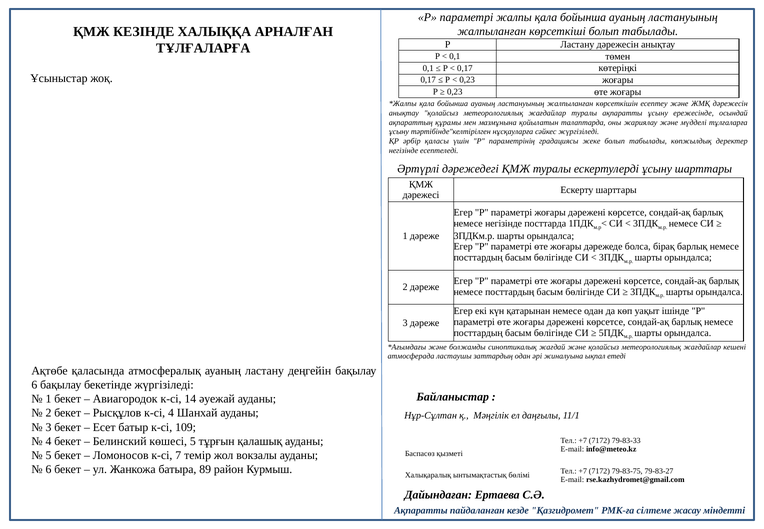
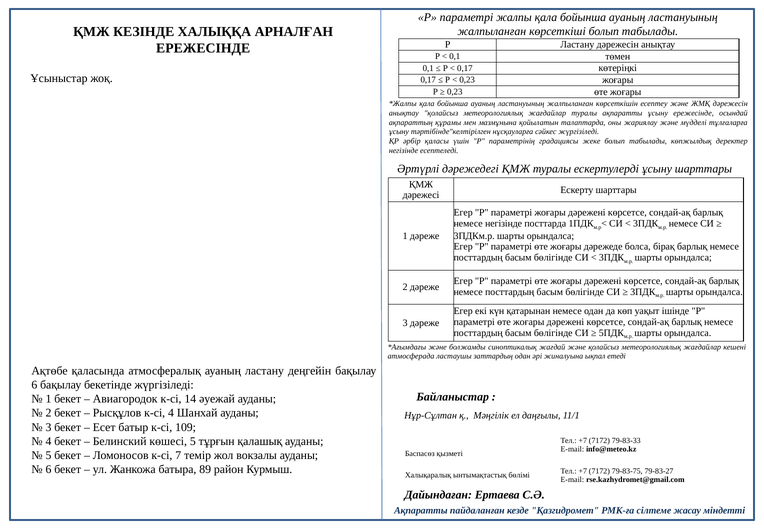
ТҰЛҒАЛАРҒА: ТҰЛҒАЛАРҒА -> ЕРЕЖЕСІНДЕ (203, 48)
